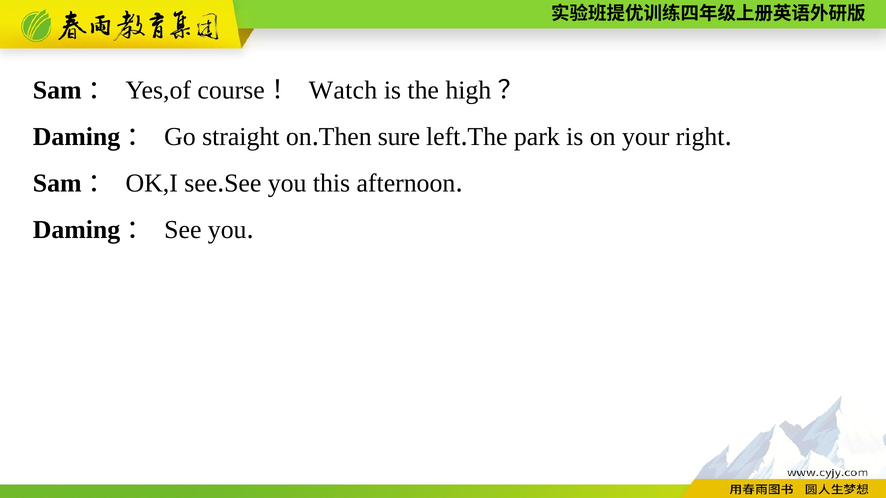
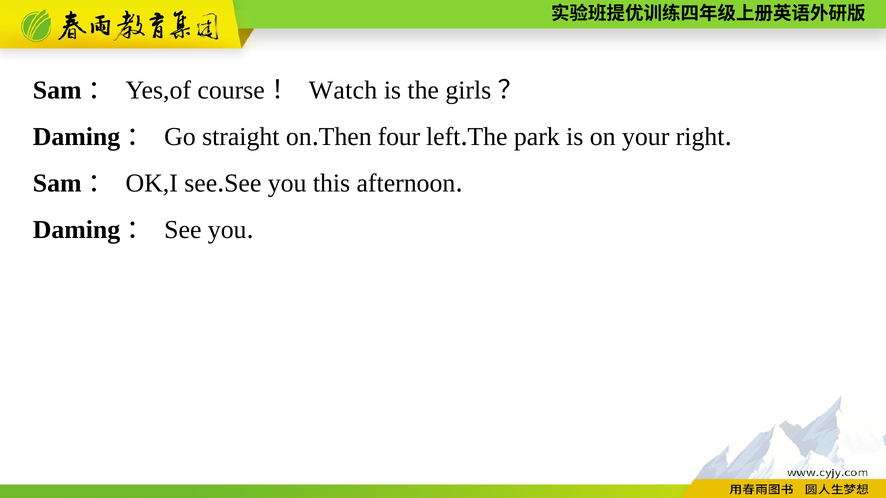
high: high -> girls (468, 90)
sure: sure -> four (399, 137)
